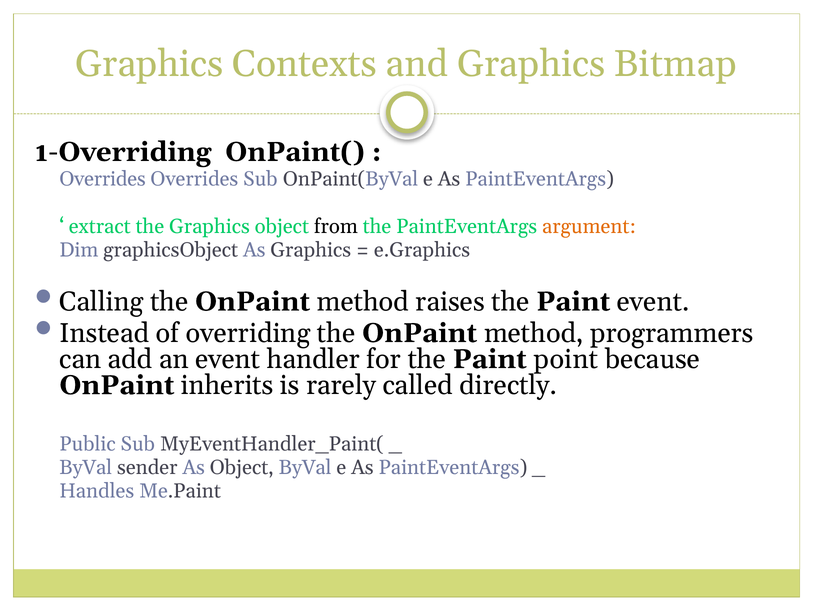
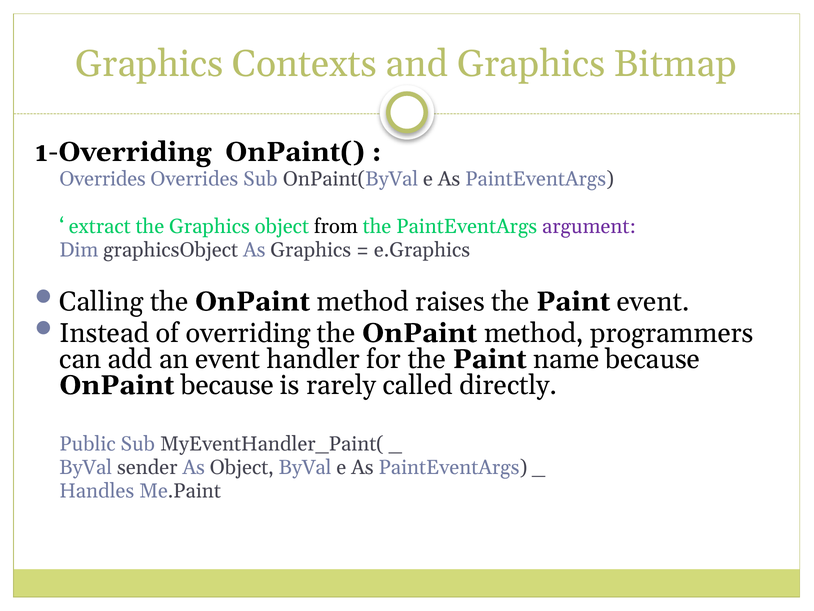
argument colour: orange -> purple (589, 226)
point: point -> name (566, 359)
OnPaint inherits: inherits -> because (227, 385)
